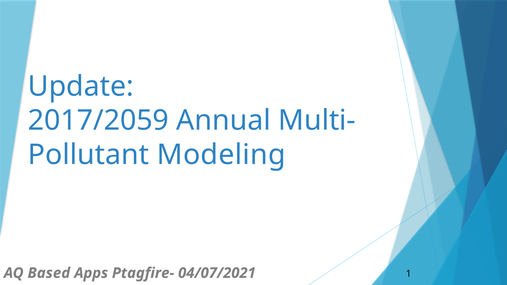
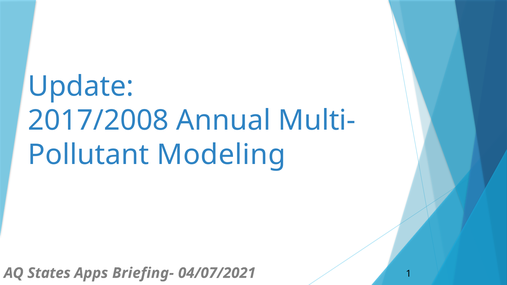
2017/2059: 2017/2059 -> 2017/2008 (98, 121)
Based: Based -> States (49, 273)
Ptagfire-: Ptagfire- -> Briefing- (143, 273)
